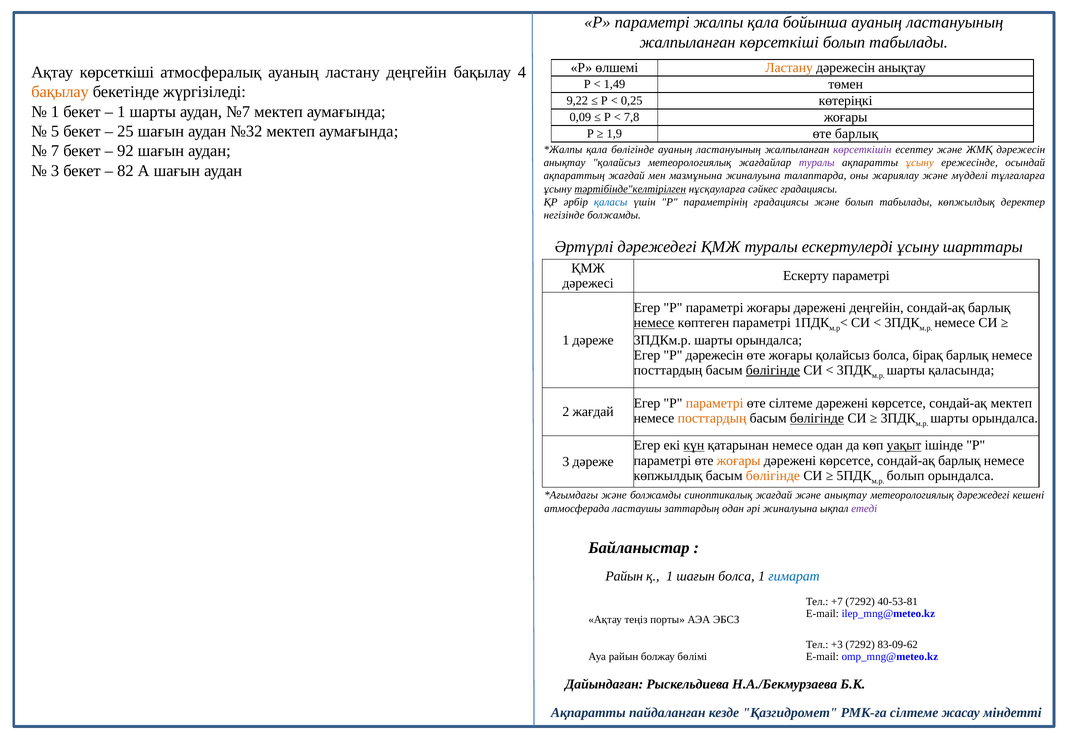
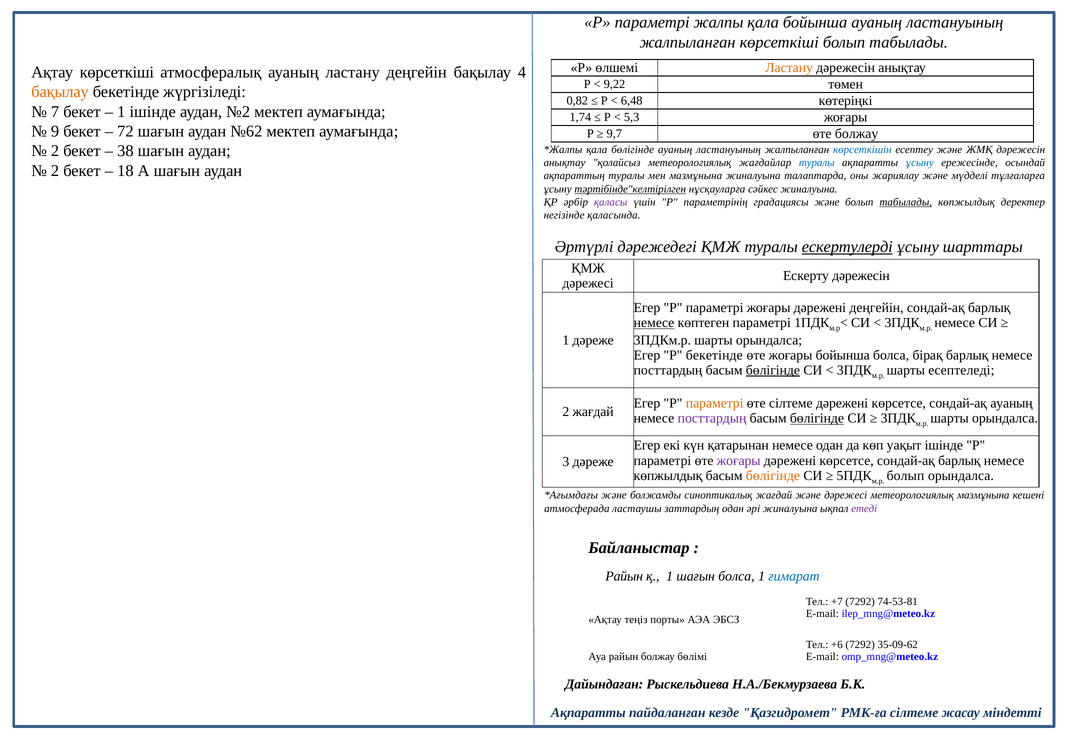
1,49: 1,49 -> 9,22 (614, 84)
9,22: 9,22 -> 0,82 (577, 101)
0,25: 0,25 -> 6,48 (632, 101)
1: 1 -> 7 (55, 112)
1 шарты: шарты -> ішінде (153, 112)
№7: №7 -> №2 (238, 112)
0,09: 0,09 -> 1,74 (580, 117)
7,8: 7,8 -> 5,3 (632, 117)
5: 5 -> 9 (55, 131)
25: 25 -> 72 (125, 131)
№32: №32 -> №62 (246, 131)
1,9: 1,9 -> 9,7 (614, 134)
өте барлық: барлық -> болжау (857, 134)
7: 7 -> 2 (55, 151)
92: 92 -> 38 (125, 151)
көрсеткішін colour: purple -> blue (862, 150)
туралы colour: purple -> blue (817, 163)
ұсыну colour: orange -> blue (920, 163)
3: 3 -> 2 (55, 171)
82: 82 -> 18 (125, 171)
ақпараттың жағдай: жағдай -> туралы (627, 176)
сәйкес градациясы: градациясы -> жиналуына (809, 189)
қаласы colour: blue -> purple (611, 202)
табылады underline: none -> present (906, 202)
негізінде болжамды: болжамды -> қаласында (614, 215)
ескертулерді underline: none -> present (847, 247)
Ескерту параметрі: параметрі -> дәрежесін (861, 276)
P дәрежесін: дәрежесін -> бекетінде (714, 355)
жоғары қолайсыз: қолайсыз -> бойынша (843, 355)
қаласында: қаласында -> есептеледі (961, 370)
сондай-ақ мектеп: мектеп -> ауаның (1012, 403)
посттардың colour: orange -> purple (712, 418)
күн underline: present -> none (694, 446)
уақыт underline: present -> none (904, 446)
жоғары colour: orange -> purple (739, 461)
және анықтау: анықтау -> дәрежесі (846, 496)
метеорологиялық дәрежедегі: дәрежедегі -> мазмұнына (983, 496)
40-53-81: 40-53-81 -> 74-53-81 (898, 602)
+3: +3 -> +6 (837, 645)
83-09-62: 83-09-62 -> 35-09-62 (898, 645)
